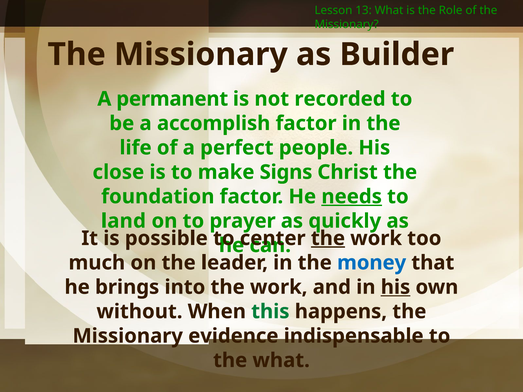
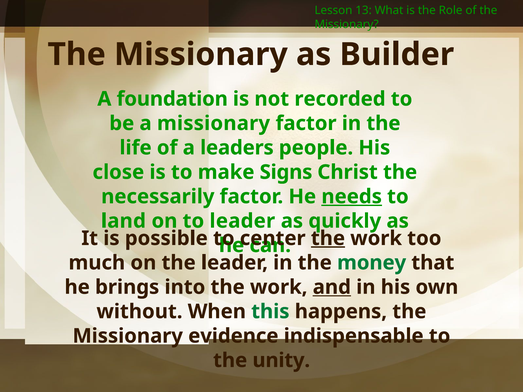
permanent: permanent -> foundation (172, 99)
a accomplish: accomplish -> missionary (213, 123)
perfect: perfect -> leaders (237, 148)
foundation: foundation -> necessarily (158, 197)
to prayer: prayer -> leader (242, 221)
money colour: blue -> green (372, 263)
and underline: none -> present (332, 287)
his underline: present -> none (395, 287)
the what: what -> unity (281, 361)
